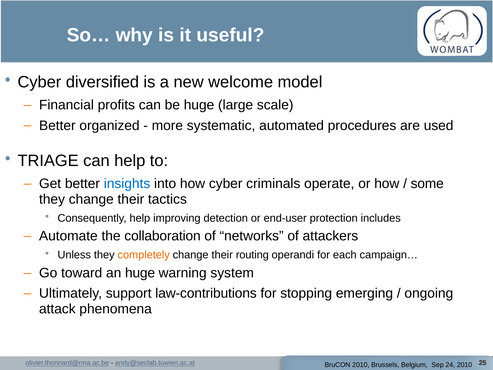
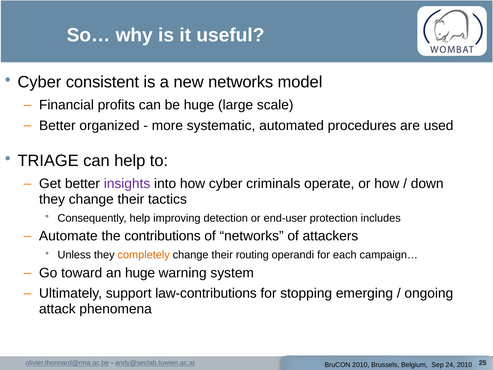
diversified: diversified -> consistent (102, 82)
new welcome: welcome -> networks (241, 82)
insights colour: blue -> purple (127, 184)
some: some -> down (427, 184)
collaboration: collaboration -> contributions (163, 236)
